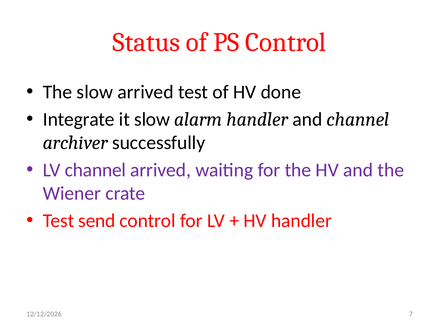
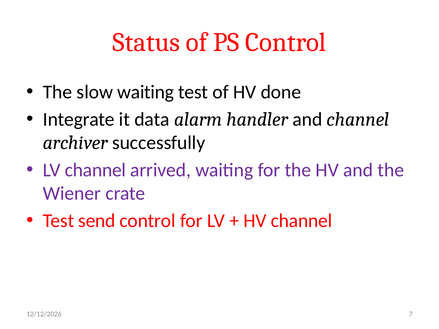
slow arrived: arrived -> waiting (146, 92)
it slow: slow -> data (152, 119)
HV handler: handler -> channel (302, 221)
